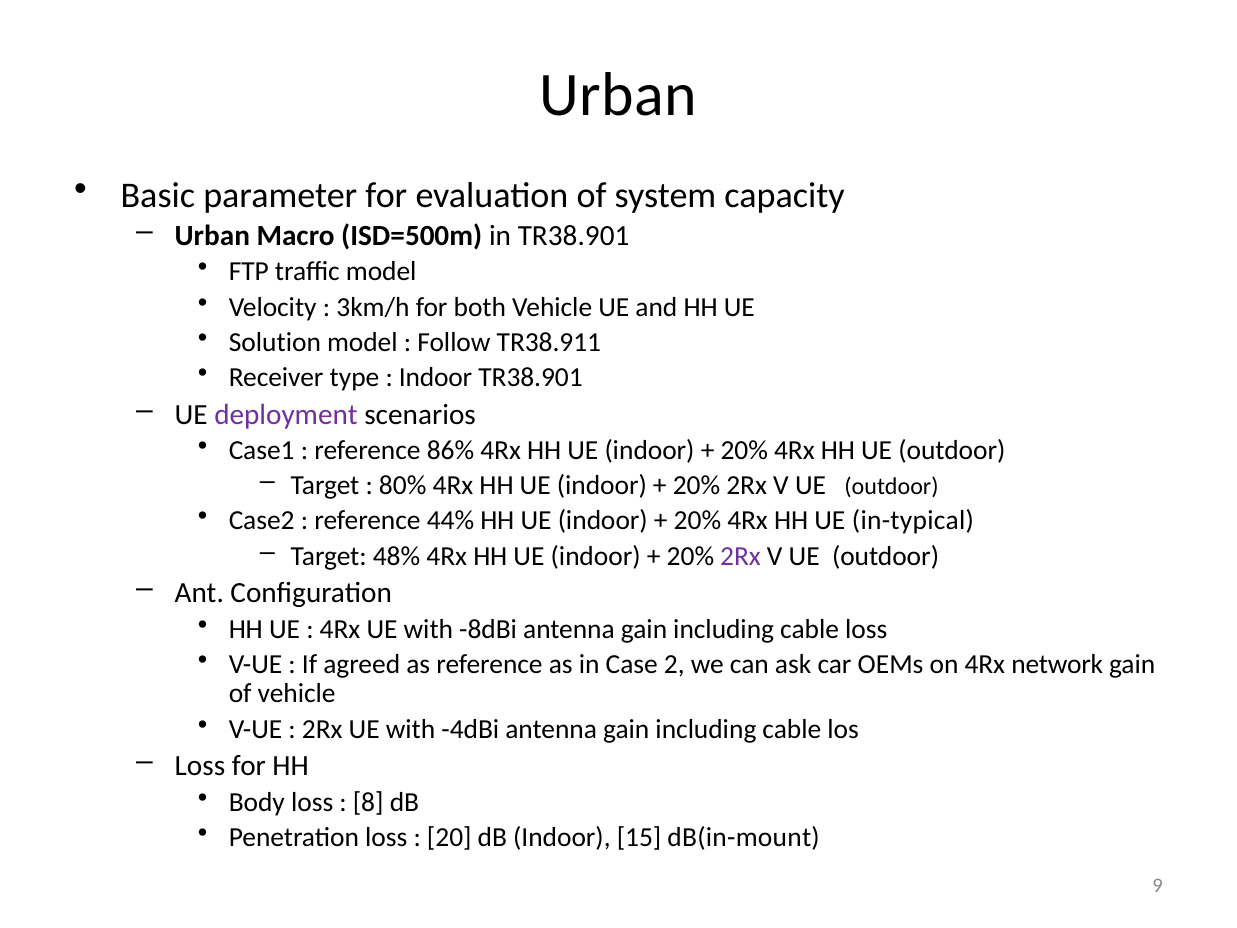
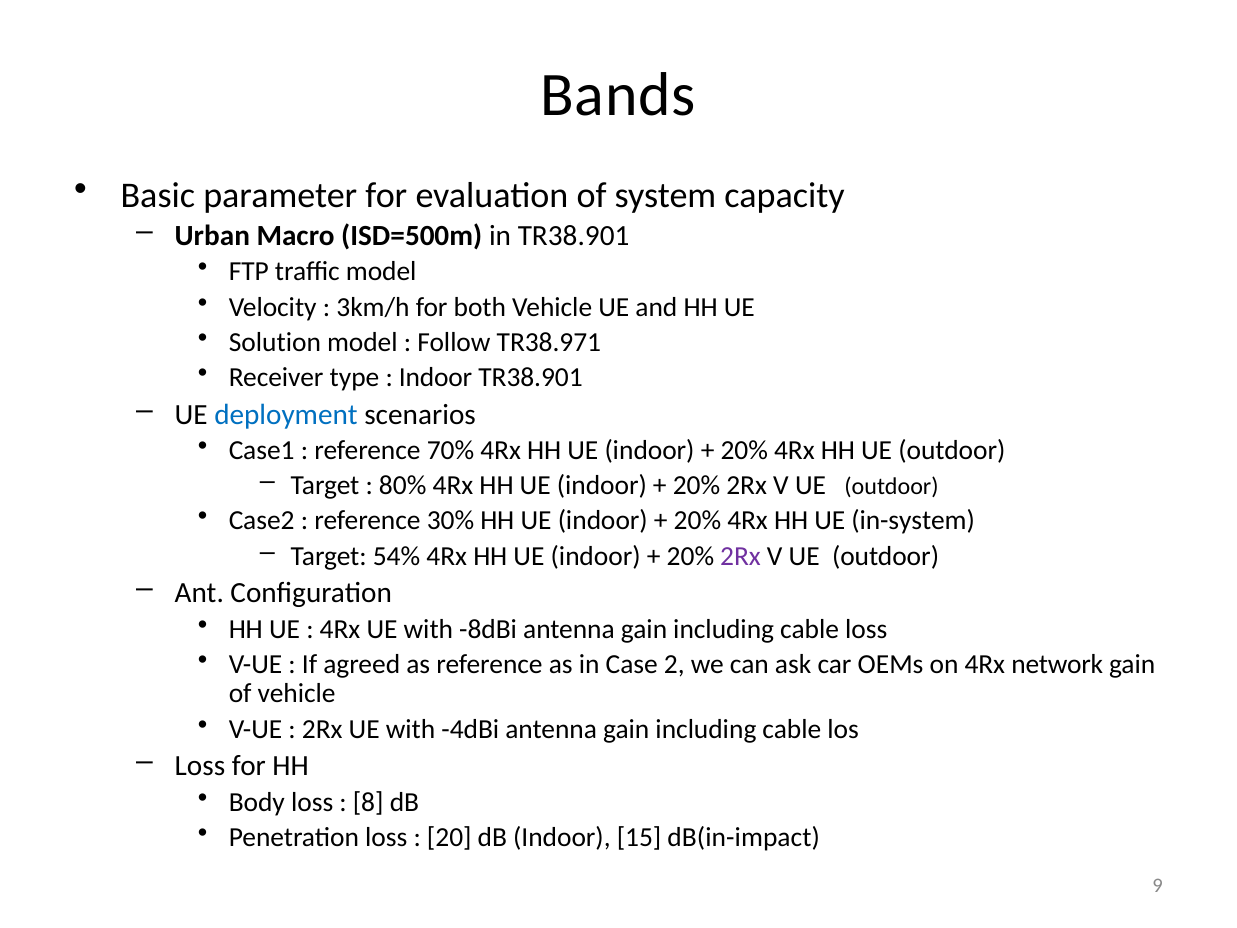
Urban: Urban -> Bands (618, 95)
TR38.911: TR38.911 -> TR38.971 (549, 342)
deployment colour: purple -> blue (286, 414)
86%: 86% -> 70% (450, 450)
44%: 44% -> 30% (450, 521)
in-typical: in-typical -> in-system (913, 521)
48%: 48% -> 54% (397, 556)
dB(in-mount: dB(in-mount -> dB(in-impact (744, 837)
